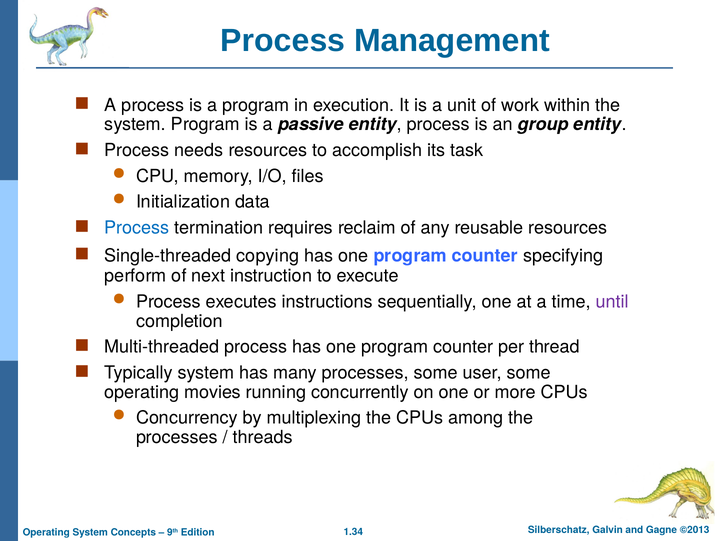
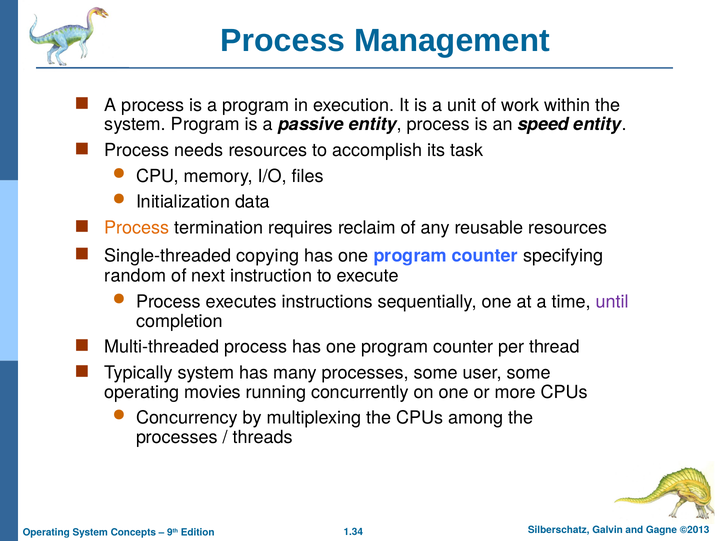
group: group -> speed (543, 124)
Process colour: blue -> orange (137, 228)
perform: perform -> random (135, 276)
